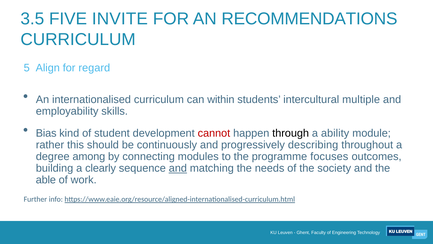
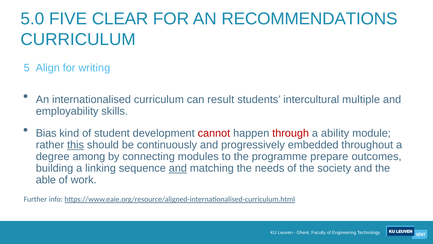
3.5: 3.5 -> 5.0 (32, 19)
INVITE: INVITE -> CLEAR (120, 19)
regard: regard -> writing (94, 68)
within: within -> result (221, 99)
through colour: black -> red (291, 133)
this underline: none -> present (76, 145)
describing: describing -> embedded (313, 145)
focuses: focuses -> prepare (329, 156)
clearly: clearly -> linking (101, 168)
